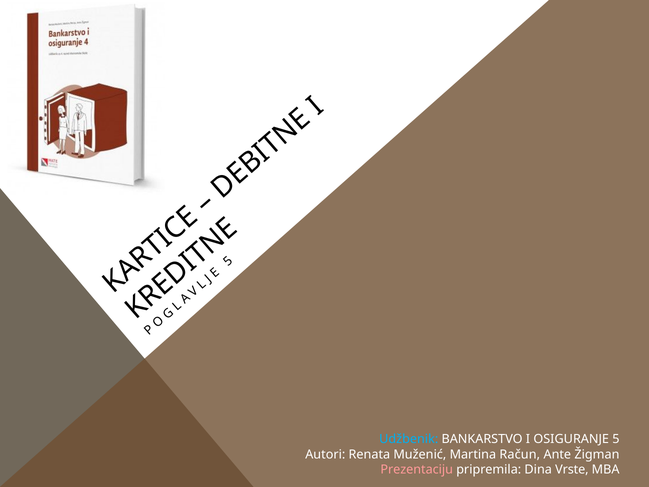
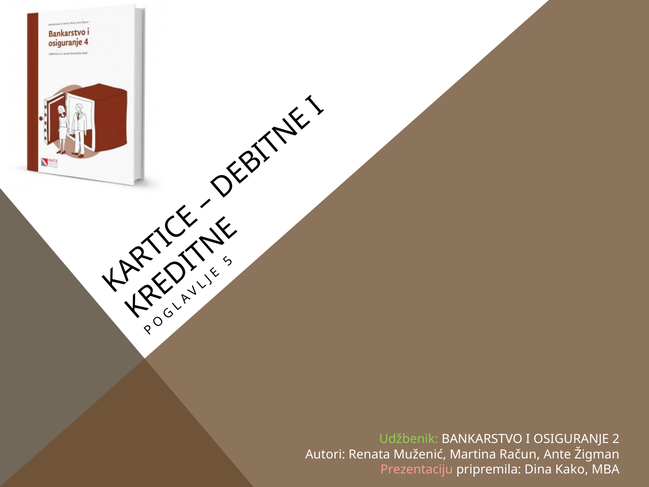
Udžbenik colour: light blue -> light green (409, 439)
OSIGURANJE 5: 5 -> 2 (616, 439)
Vrste: Vrste -> Kako (572, 469)
